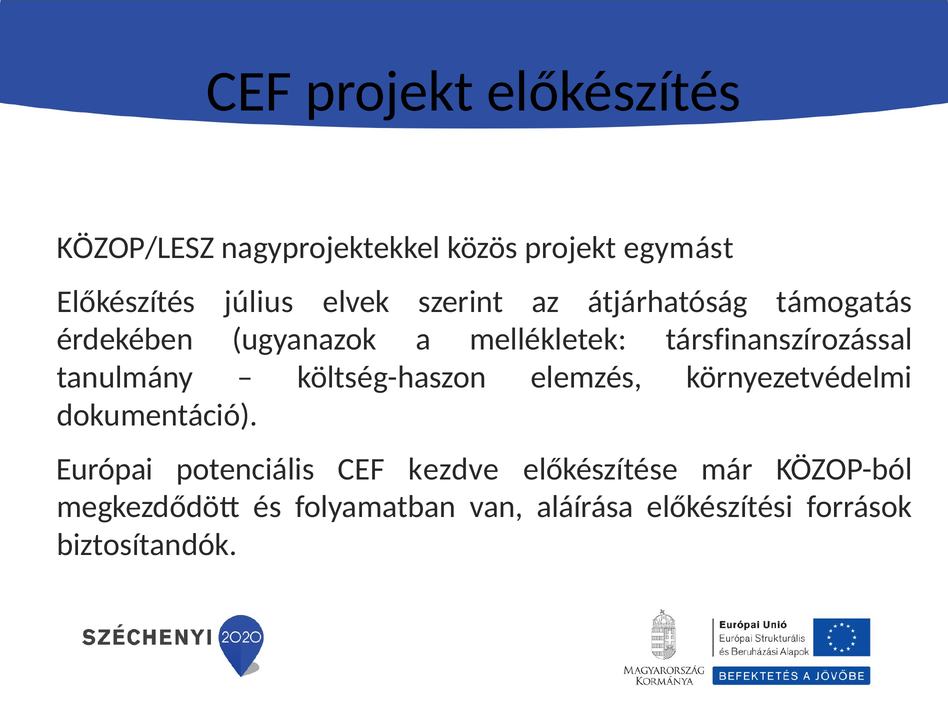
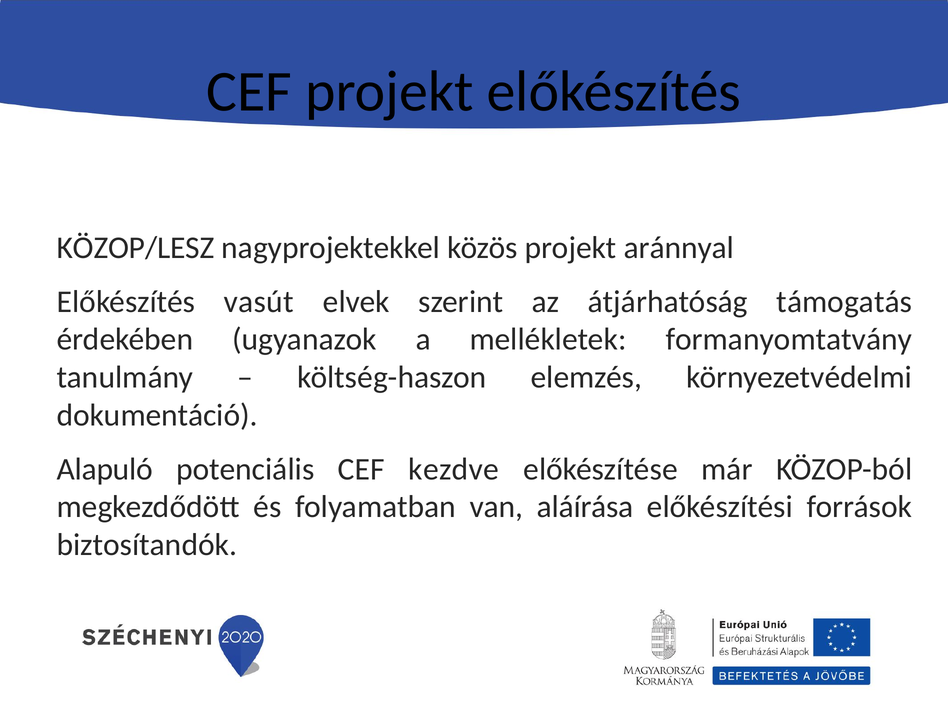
egymást: egymást -> aránnyal (679, 248)
július: július -> vasút (259, 302)
társfinanszírozással: társfinanszírozással -> formanyomtatvány (789, 340)
Európai: Európai -> Alapuló (105, 469)
